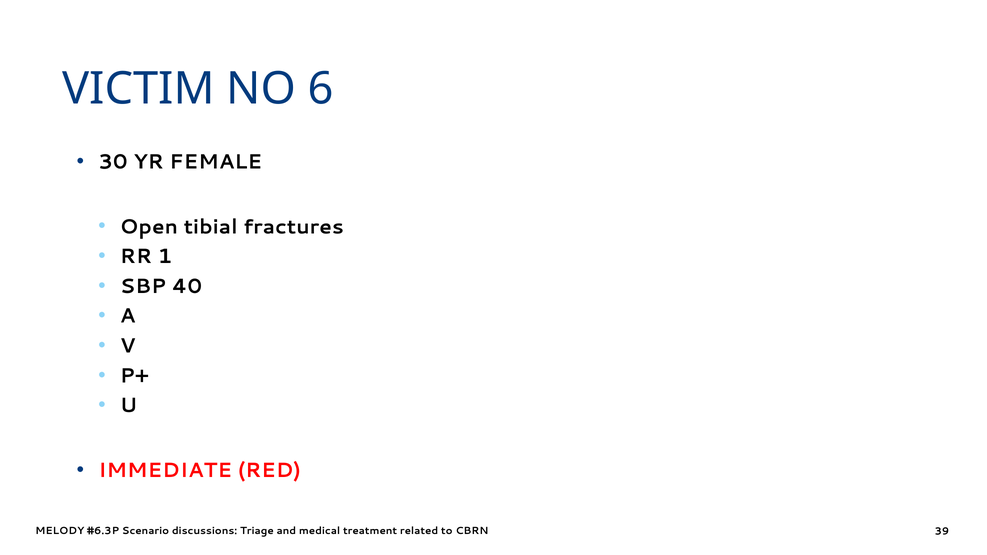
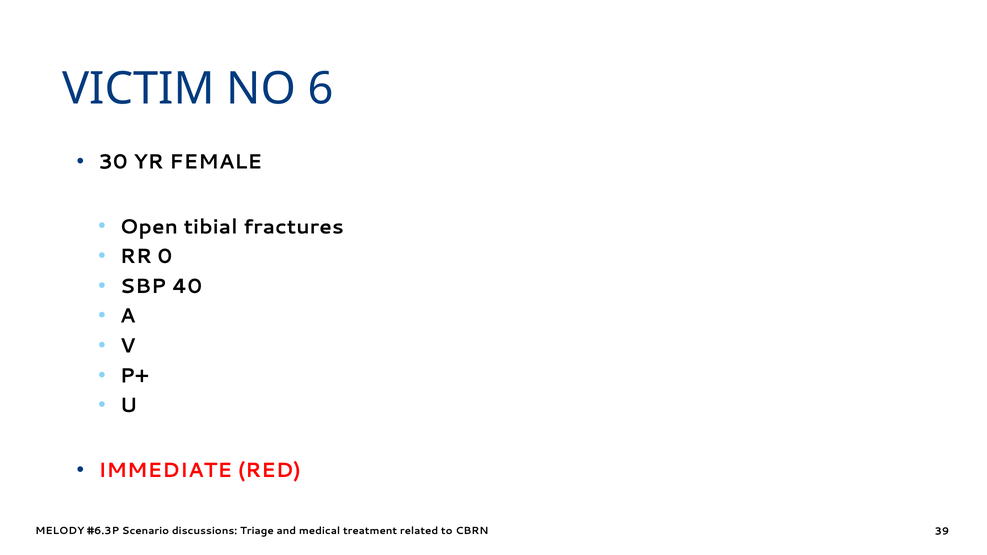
1: 1 -> 0 (165, 257)
